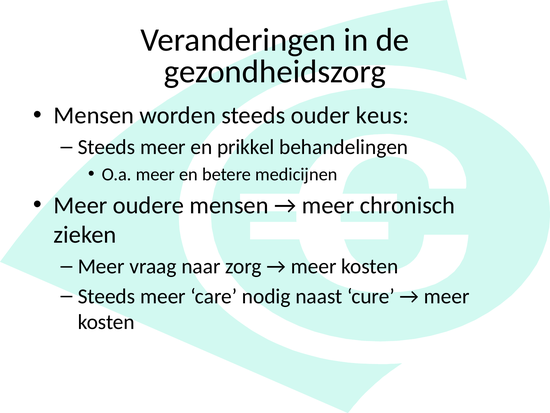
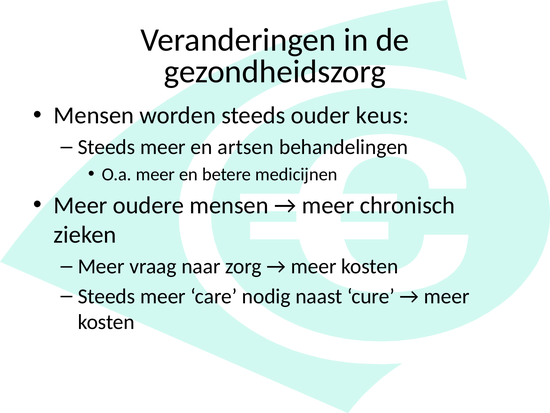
prikkel: prikkel -> artsen (246, 147)
